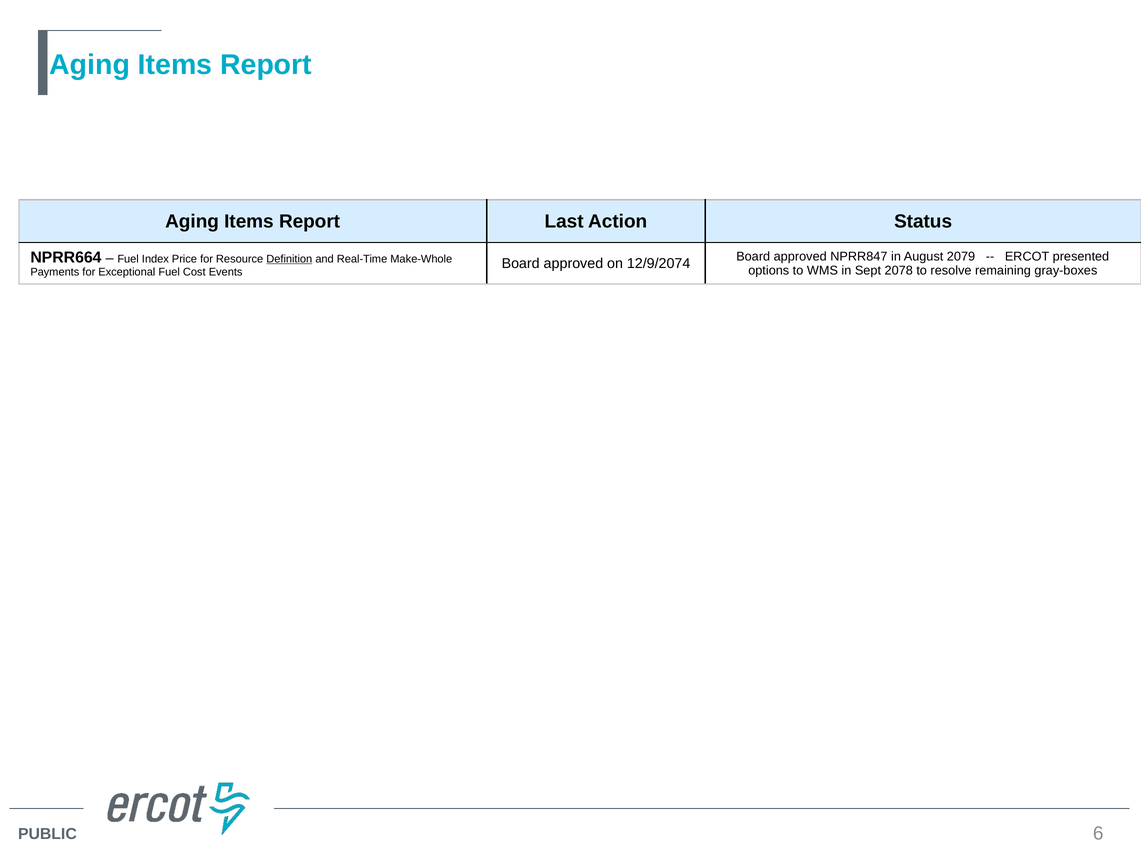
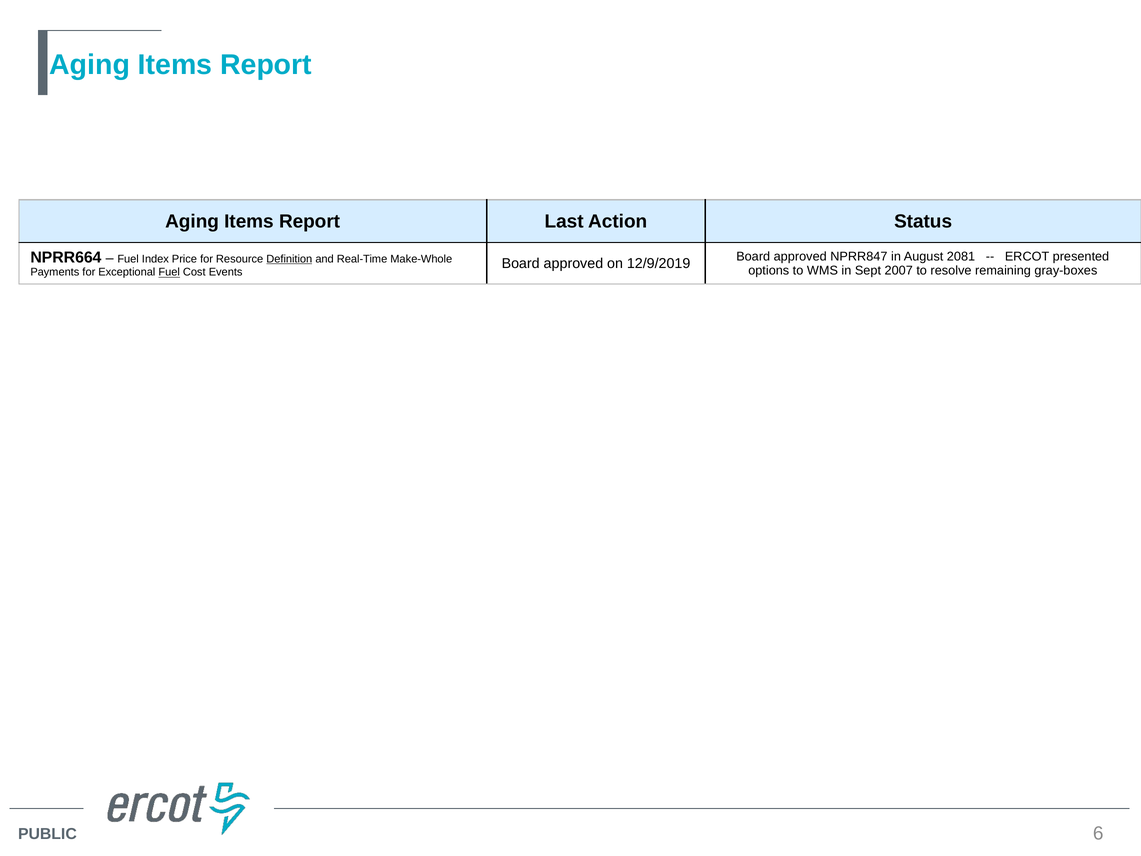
2079: 2079 -> 2081 (961, 256)
12/9/2074: 12/9/2074 -> 12/9/2019 (659, 263)
2078: 2078 -> 2007 (899, 271)
Fuel underline: none -> present (169, 272)
